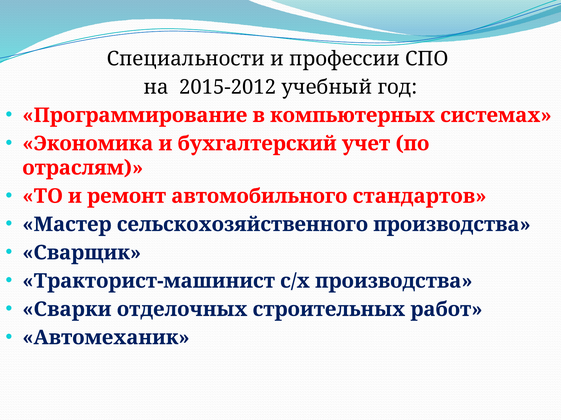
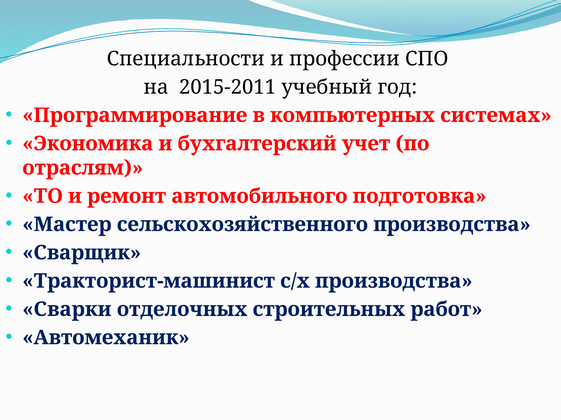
2015-2012: 2015-2012 -> 2015-2011 (228, 87)
стандартов: стандартов -> подготовка (420, 196)
